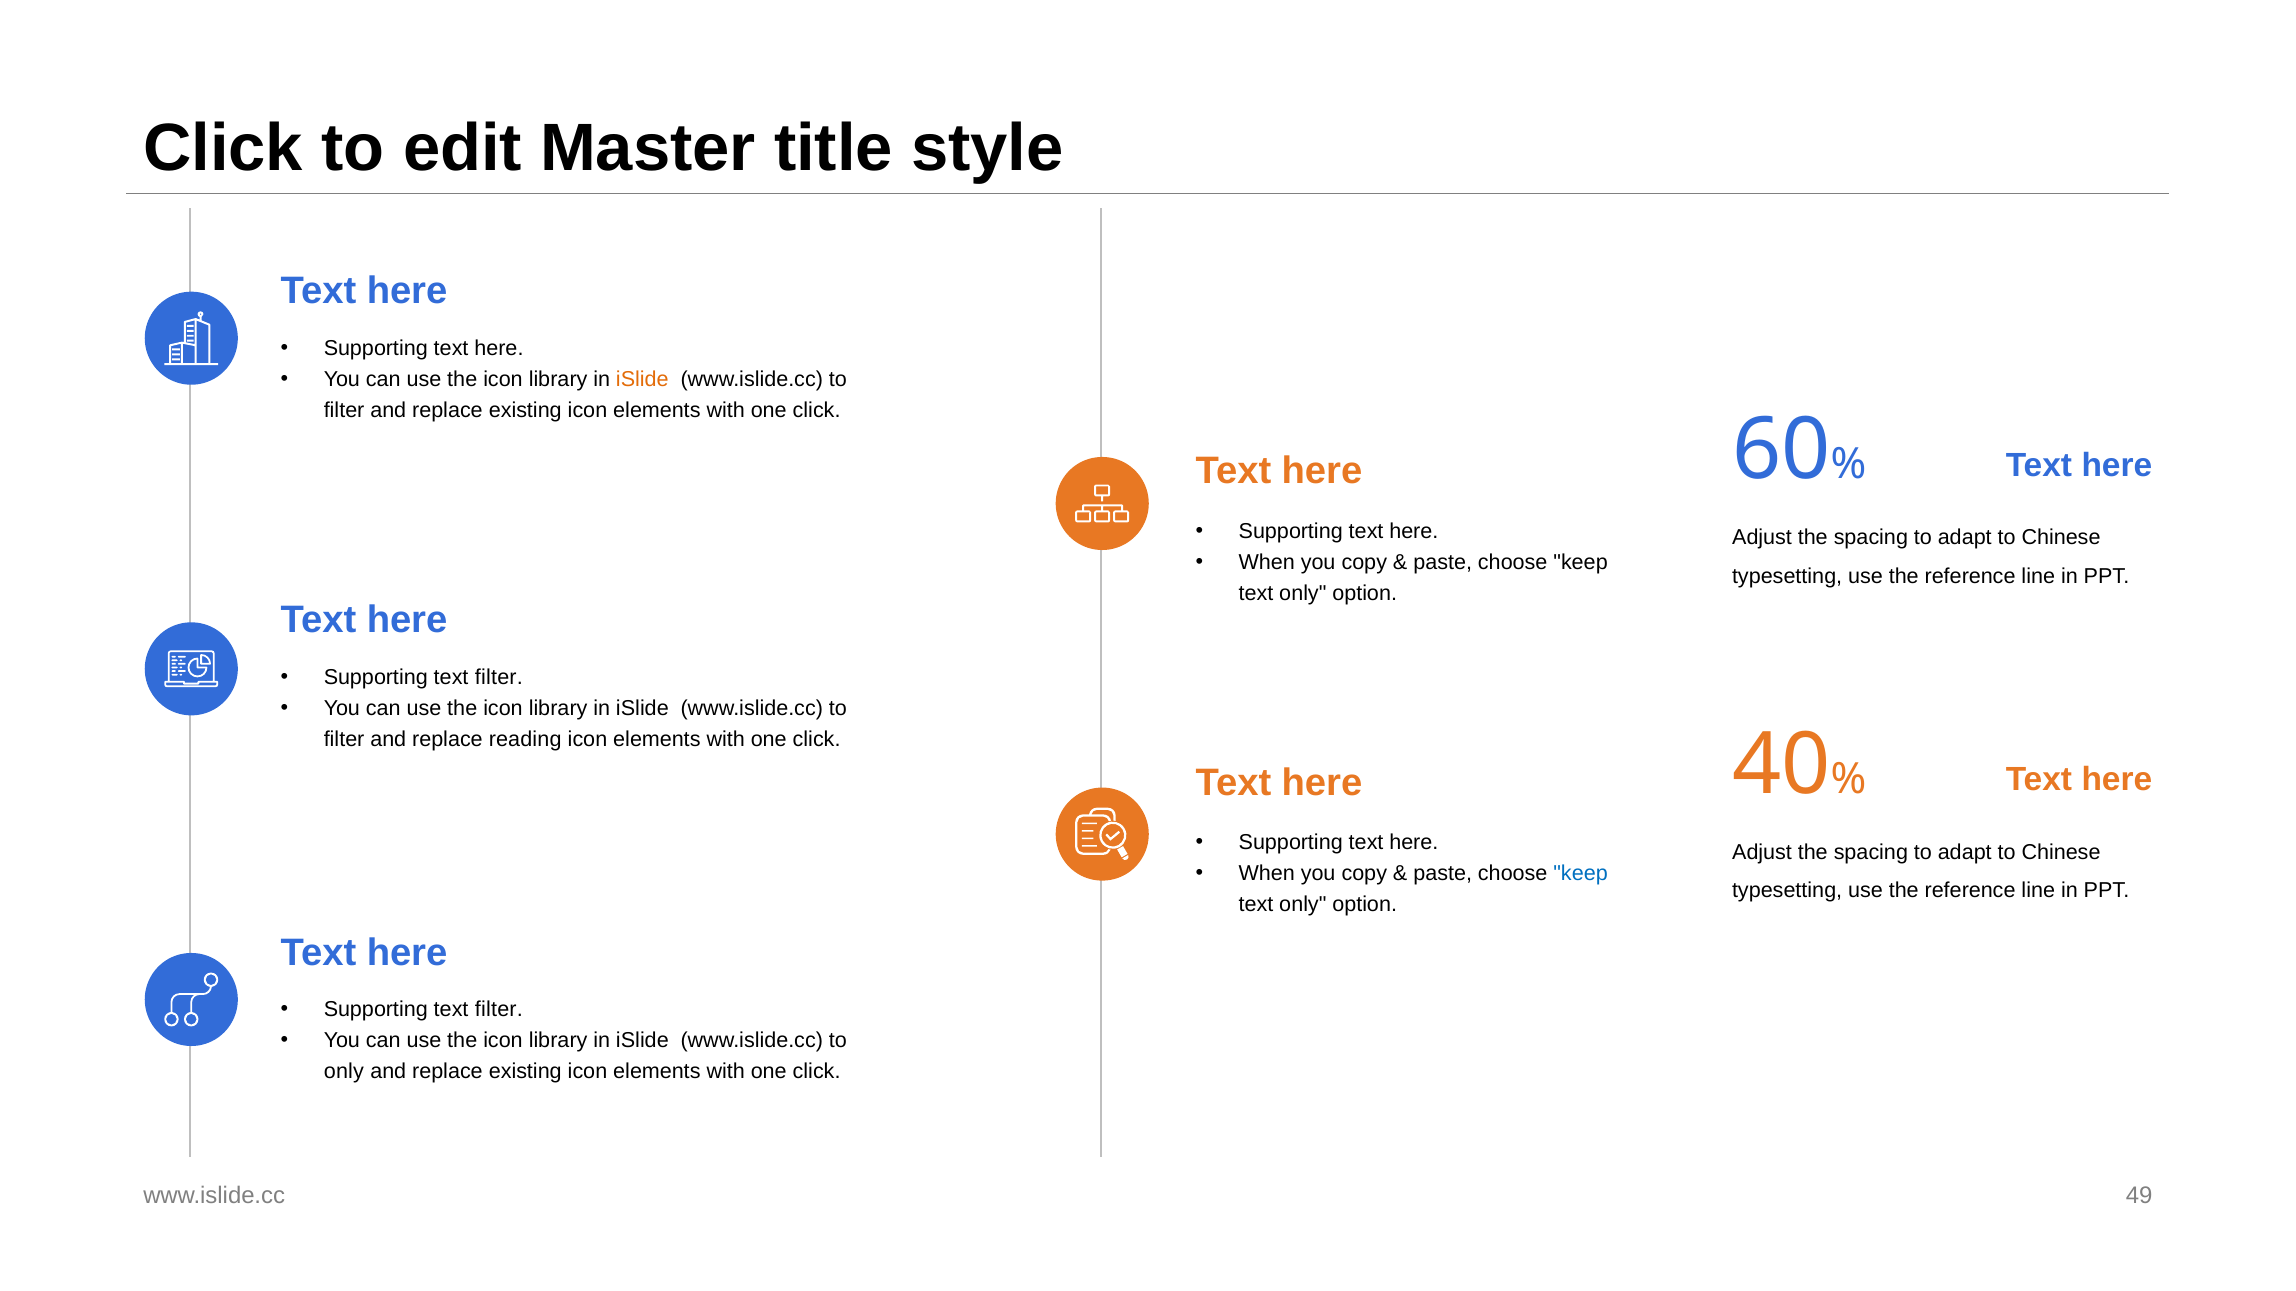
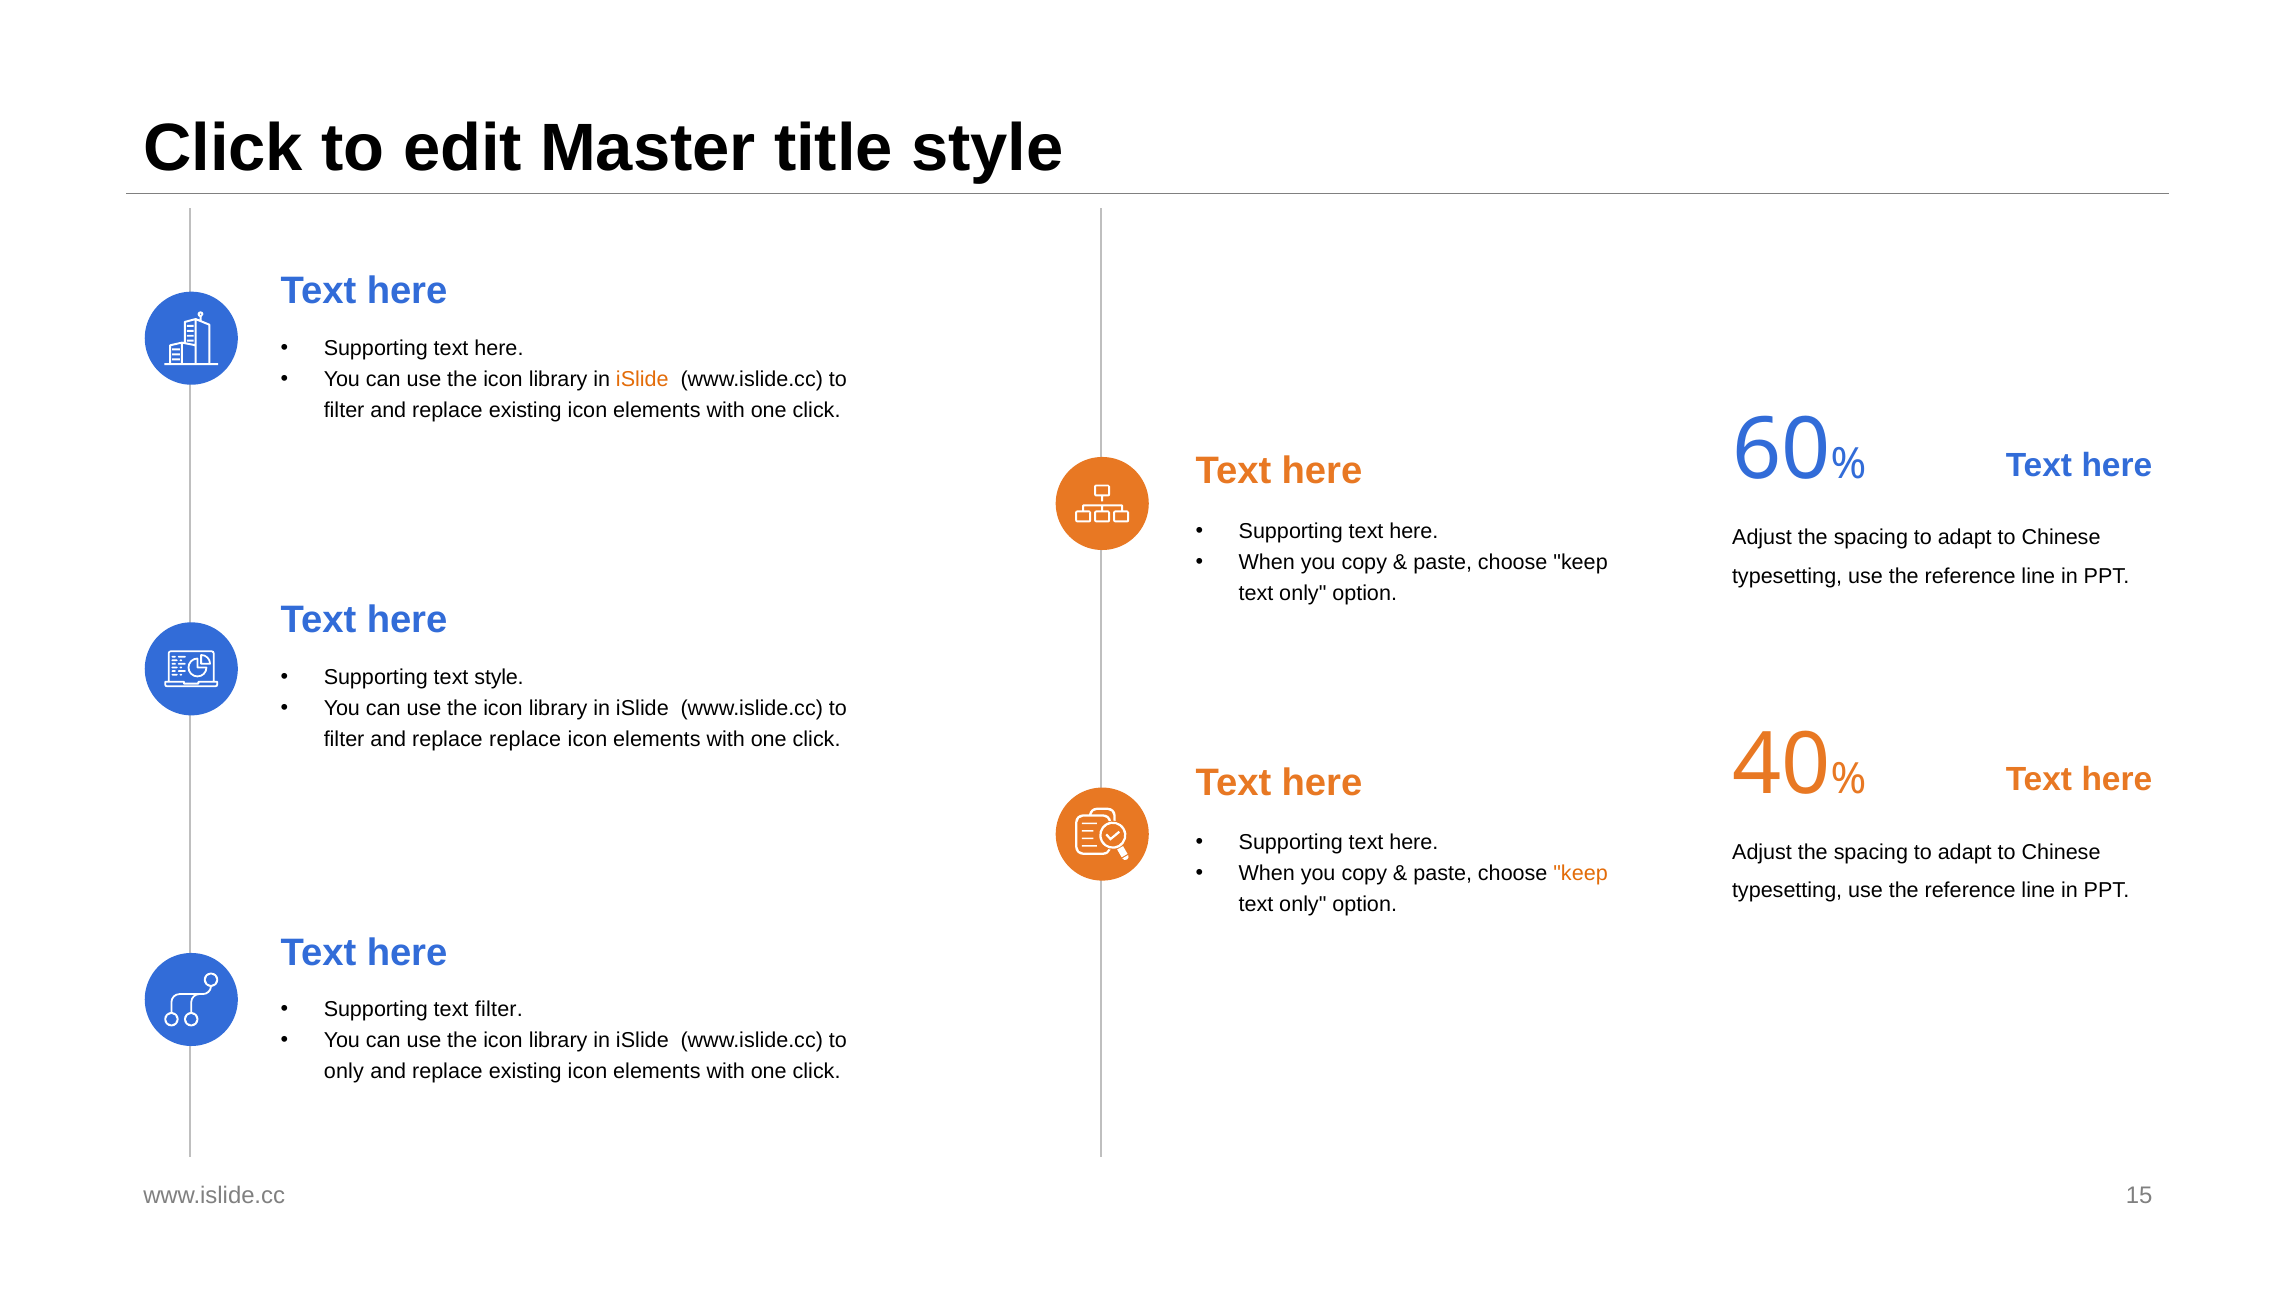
filter: filter -> style (499, 677)
replace reading: reading -> replace (525, 740)
keep colour: blue -> orange (1581, 874)
49: 49 -> 15 (2139, 1196)
